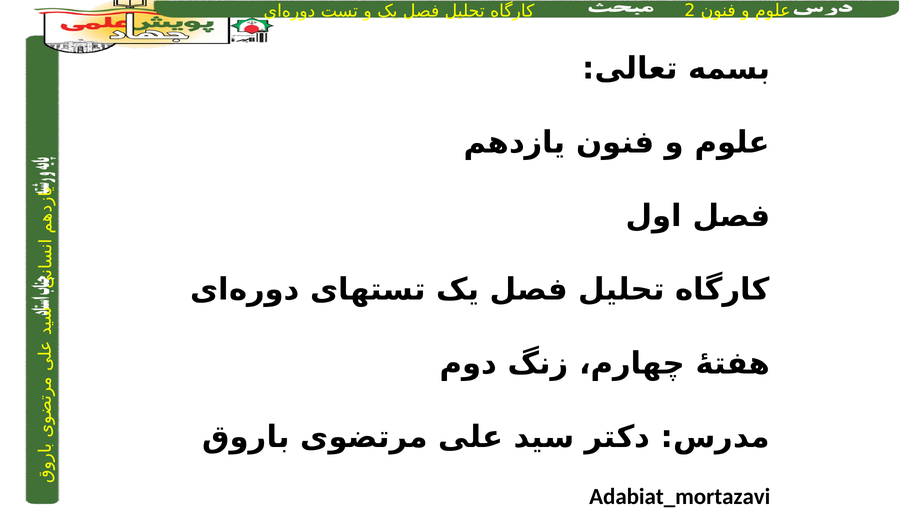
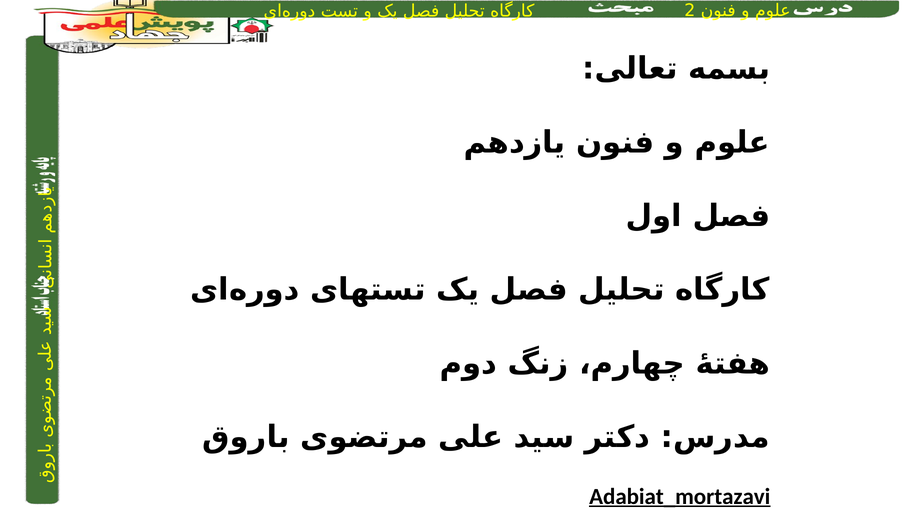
Adabiat_mortazavi underline: none -> present (680, 497)
